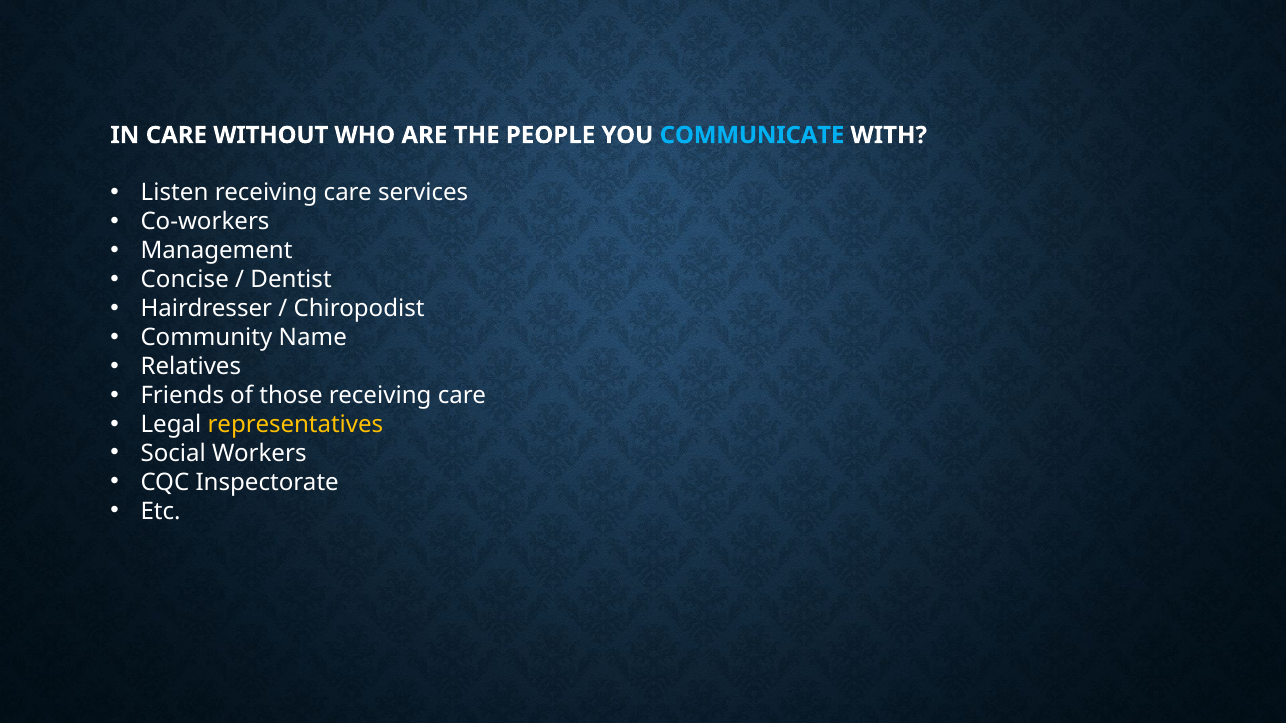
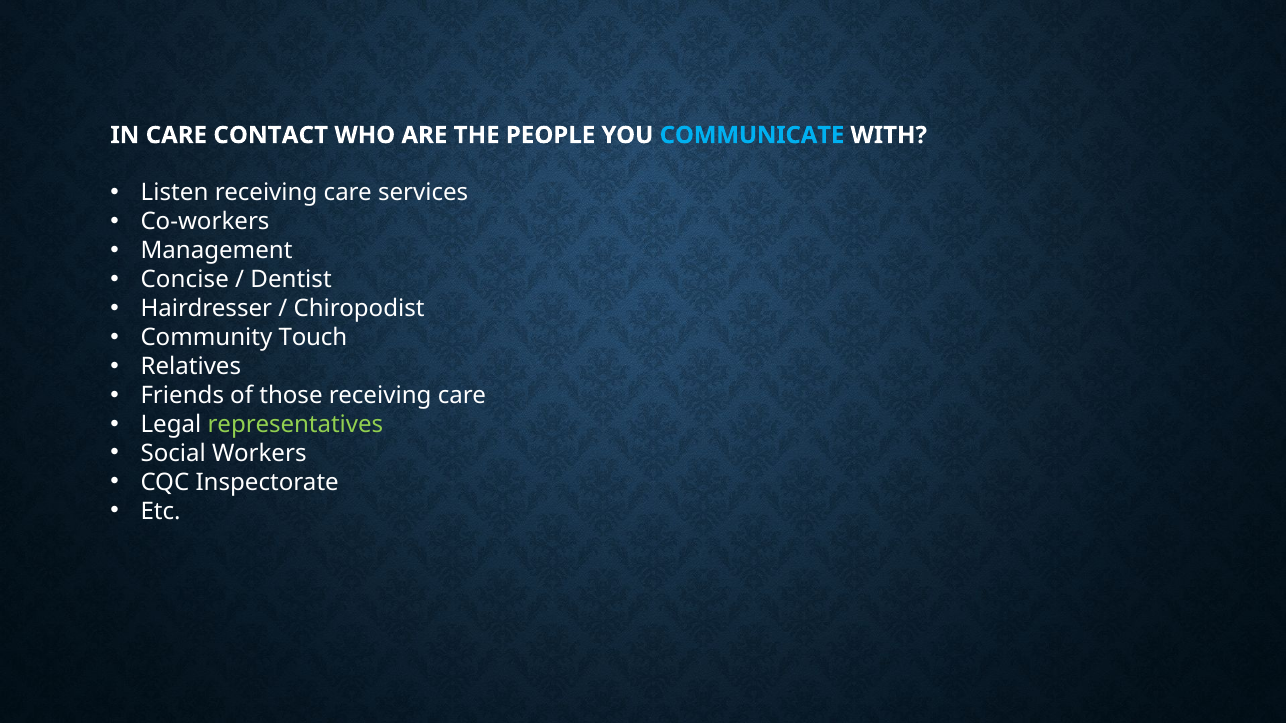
WITHOUT: WITHOUT -> CONTACT (271, 135)
Name: Name -> Touch (313, 338)
representatives colour: yellow -> light green (295, 425)
